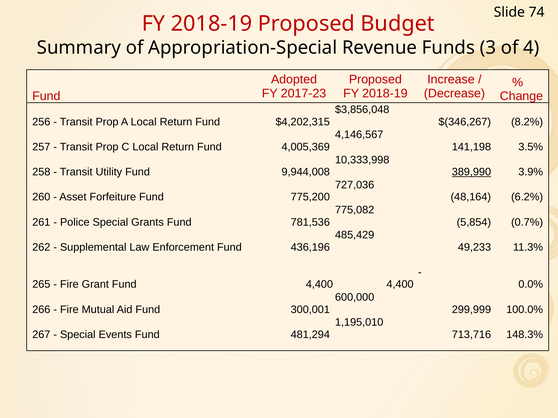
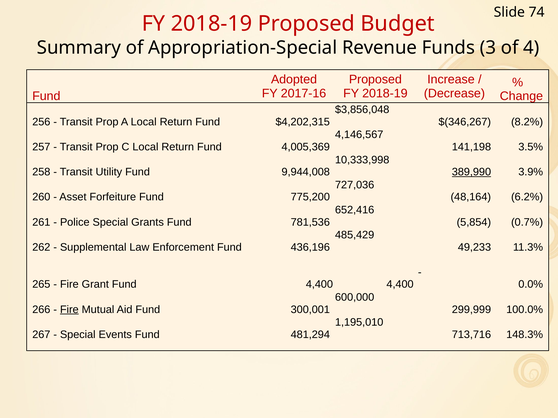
2017-23: 2017-23 -> 2017-16 (304, 93)
775,082: 775,082 -> 652,416 (355, 210)
Fire underline: none -> present (69, 310)
